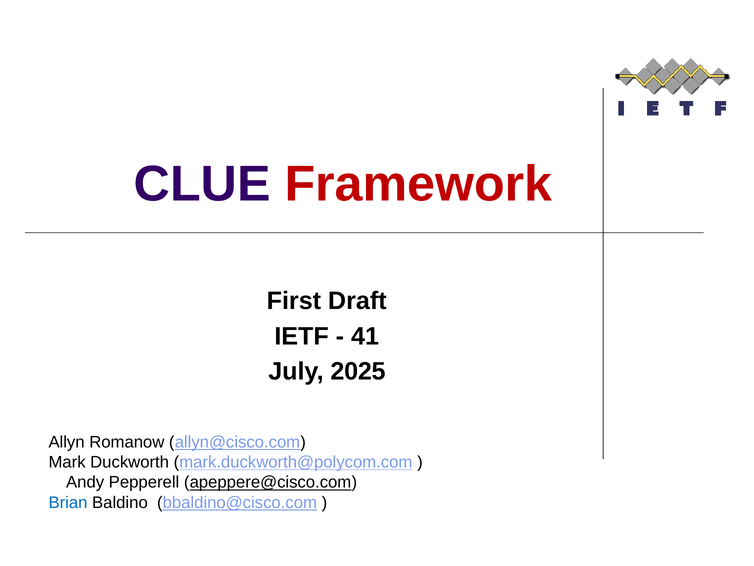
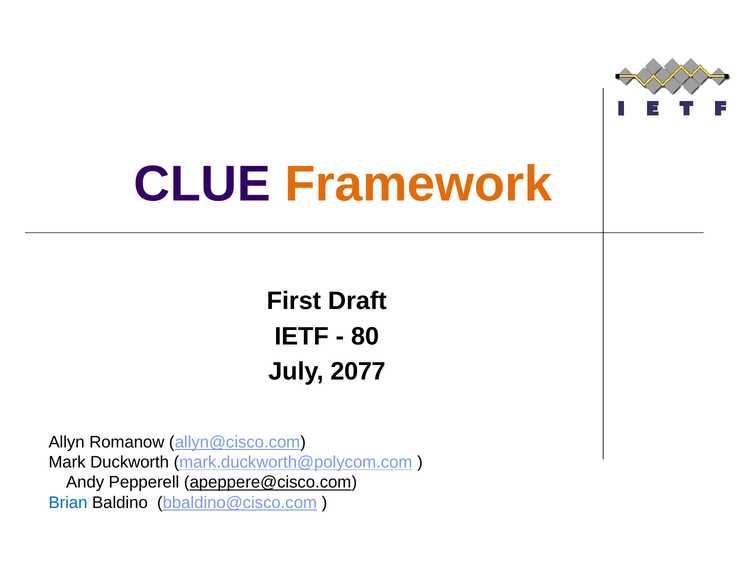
Framework colour: red -> orange (418, 184)
41: 41 -> 80 (365, 336)
2025: 2025 -> 2077 (358, 371)
